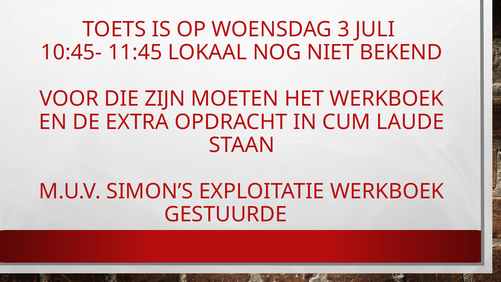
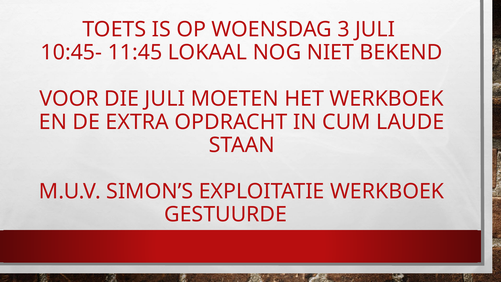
DIE ZIJN: ZIJN -> JULI (165, 99)
